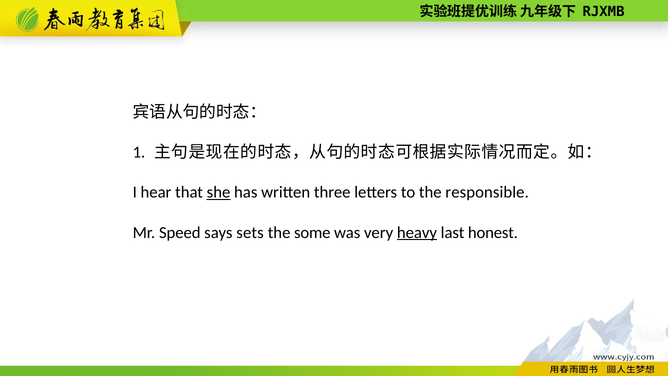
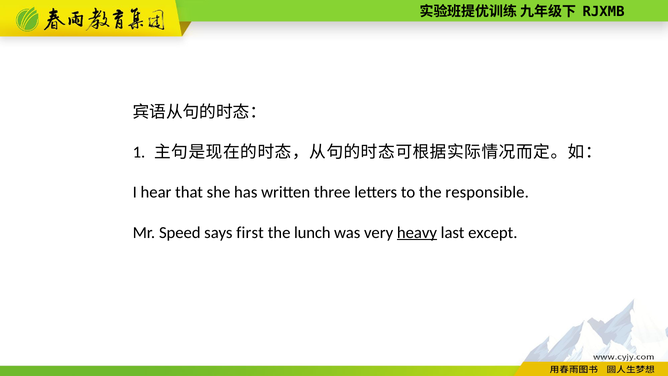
she underline: present -> none (219, 192)
sets: sets -> first (250, 232)
some: some -> lunch (312, 232)
honest: honest -> except (493, 232)
